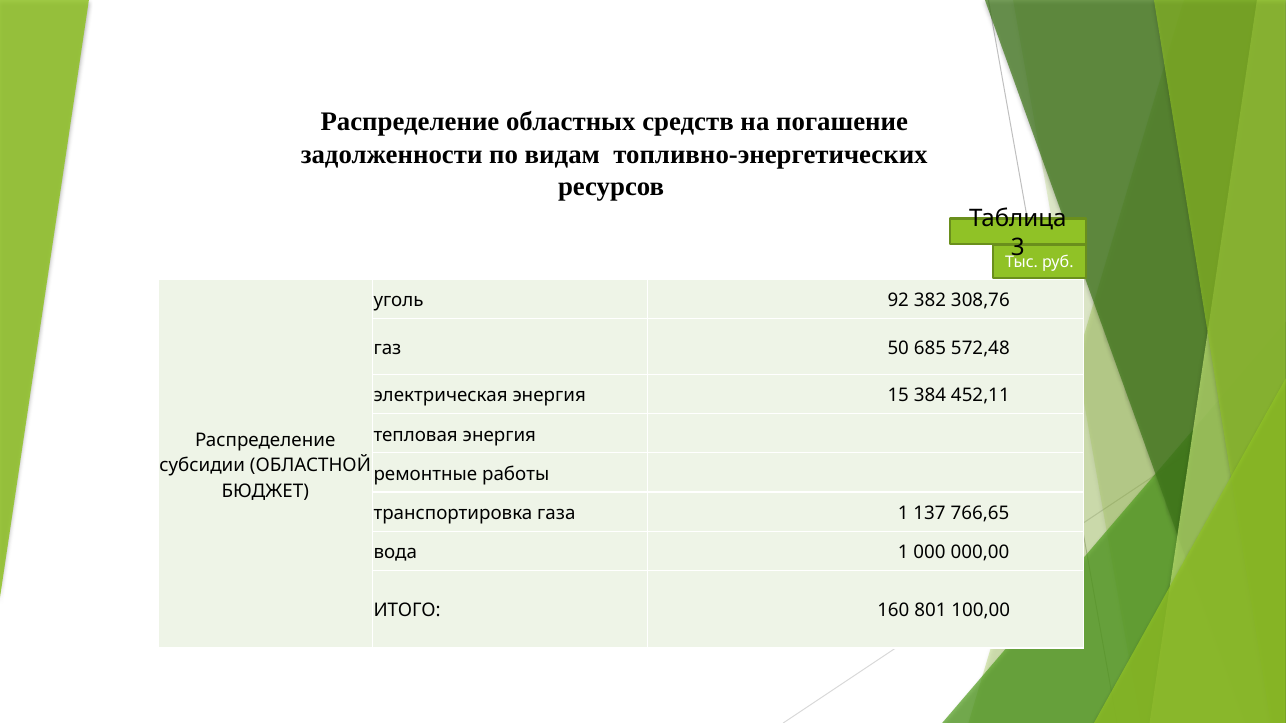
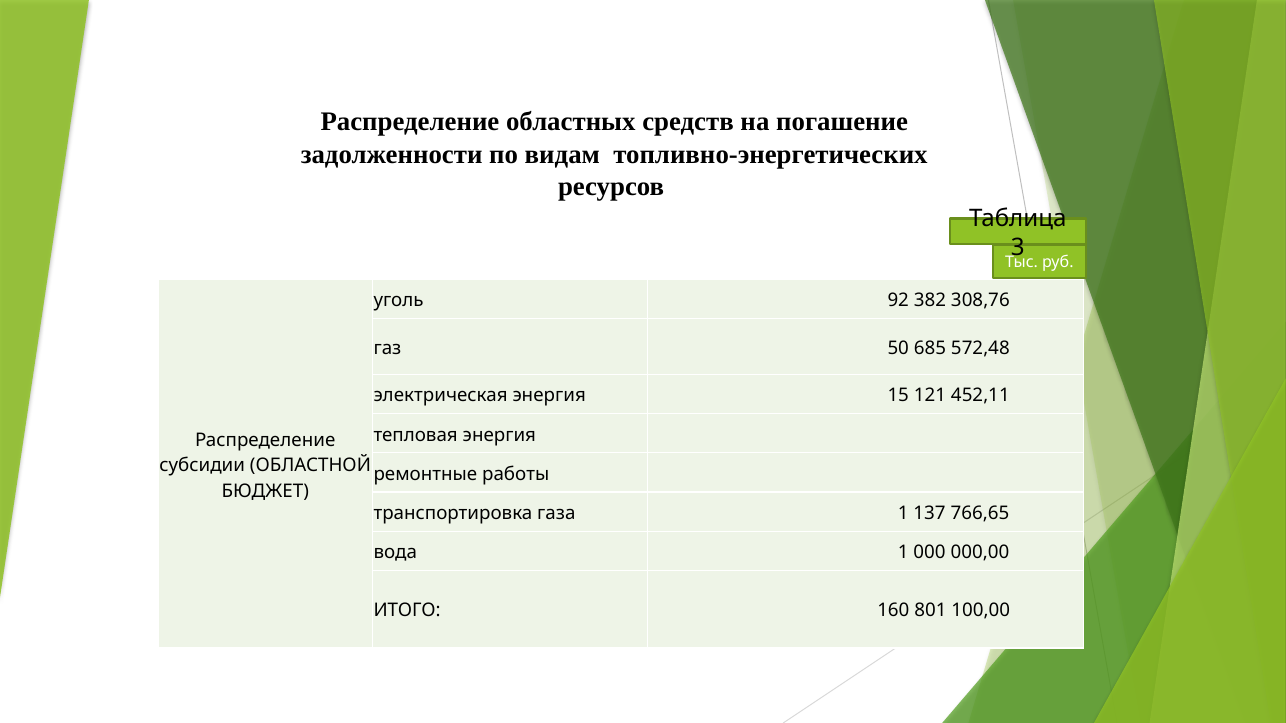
384: 384 -> 121 (930, 396)
